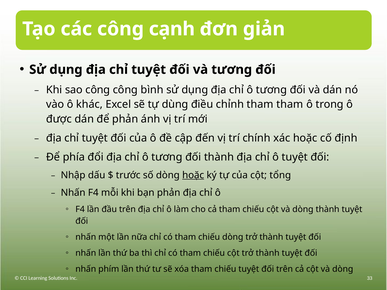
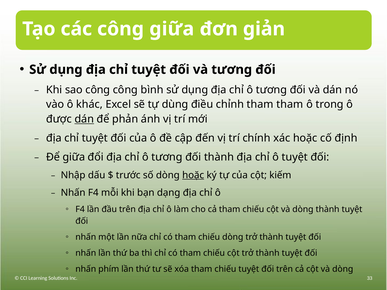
công cạnh: cạnh -> giữa (172, 29)
dán underline: none -> present (84, 119)
Để phía: phía -> giữa (74, 157)
tổng: tổng -> kiếm (280, 175)
bạn phản: phản -> dạng (169, 193)
